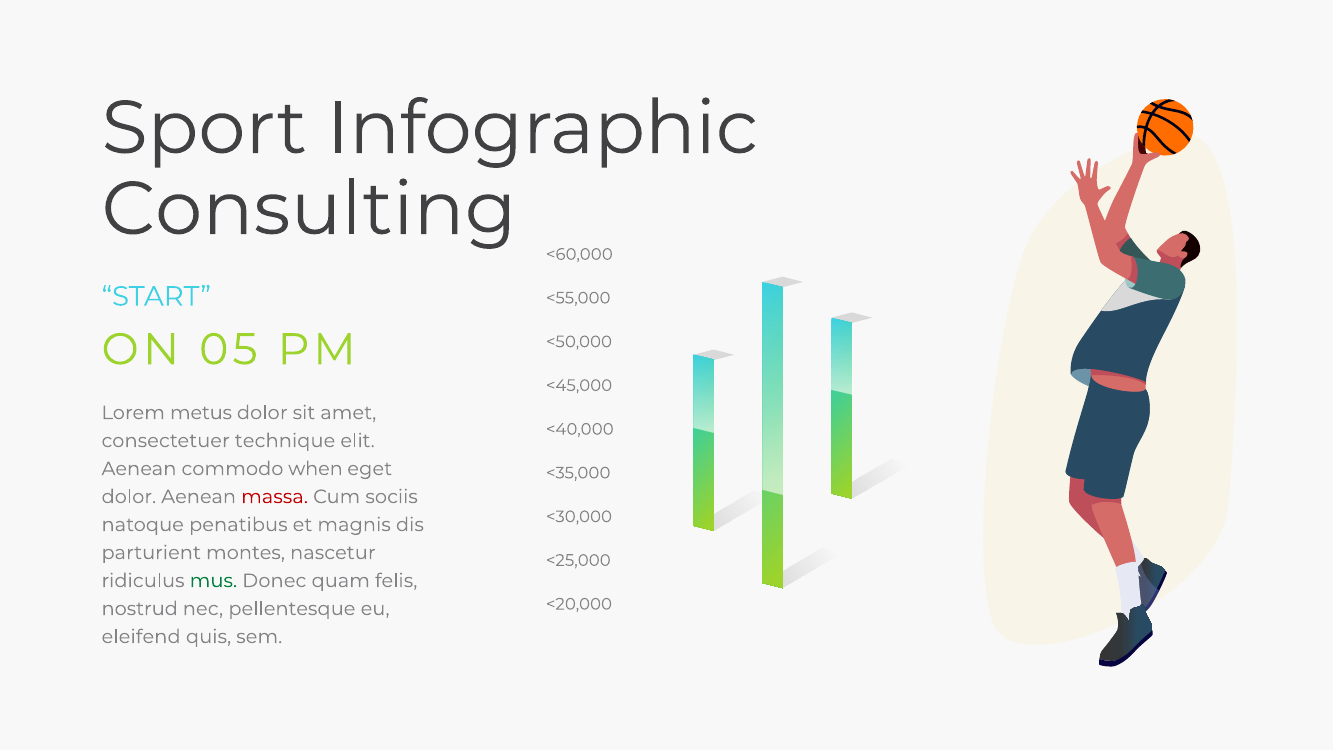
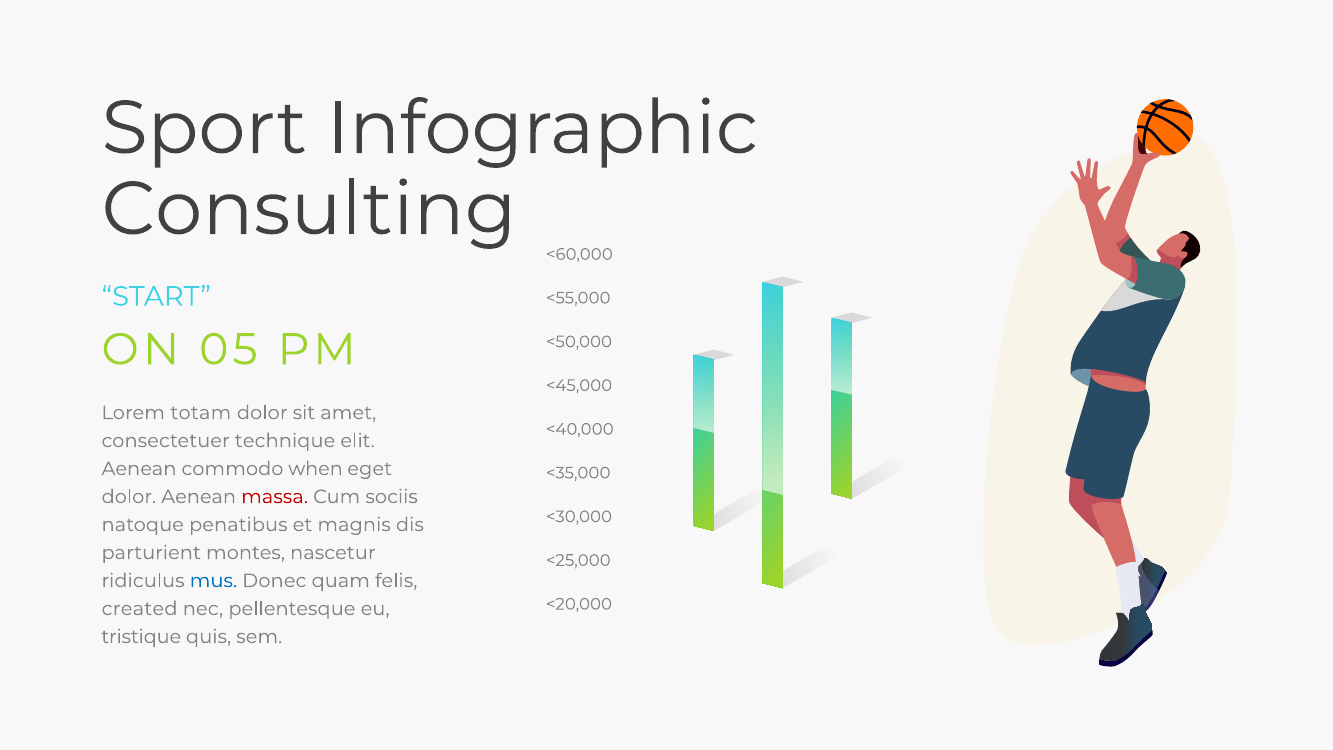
metus: metus -> totam (201, 413)
mus colour: green -> blue (213, 581)
nostrud: nostrud -> created (140, 609)
eleifend: eleifend -> tristique (141, 637)
